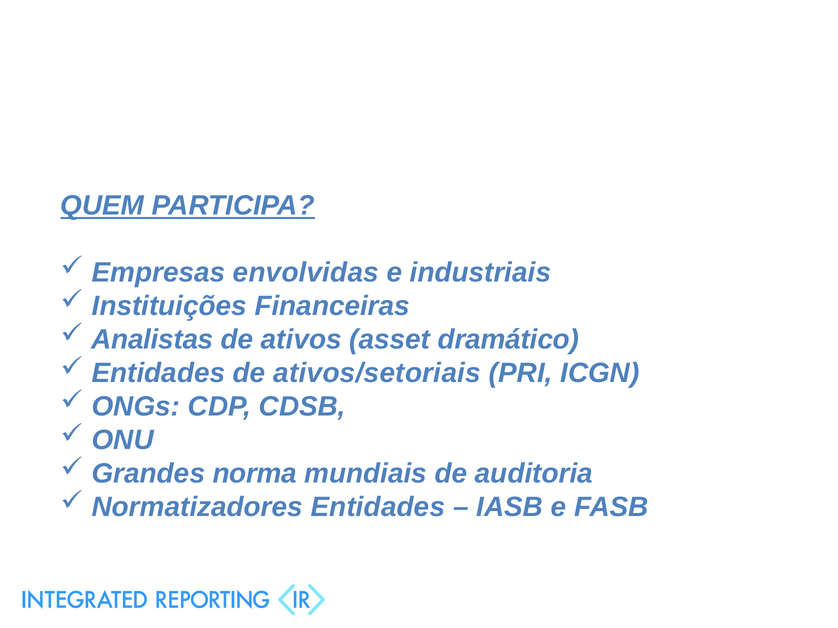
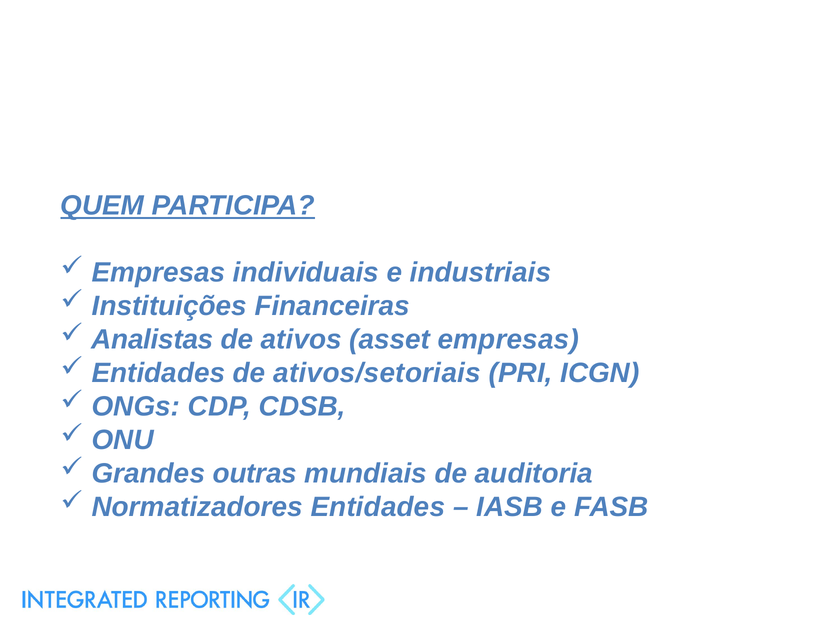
envolvidas: envolvidas -> individuais (306, 273)
asset dramático: dramático -> empresas (508, 340)
norma: norma -> outras (255, 474)
